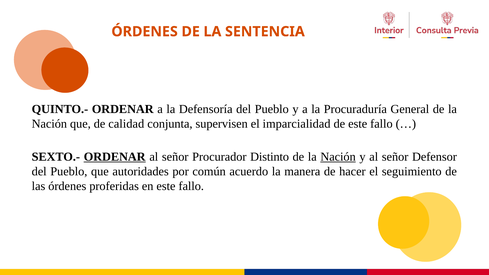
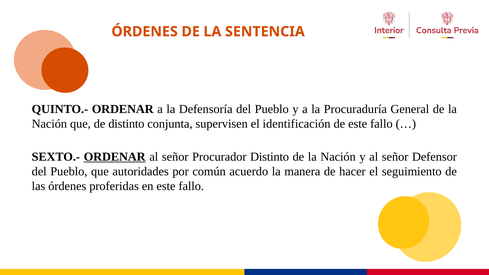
de calidad: calidad -> distinto (126, 124)
imparcialidad: imparcialidad -> identificación (297, 124)
Nación underline: present -> none (338, 157)
